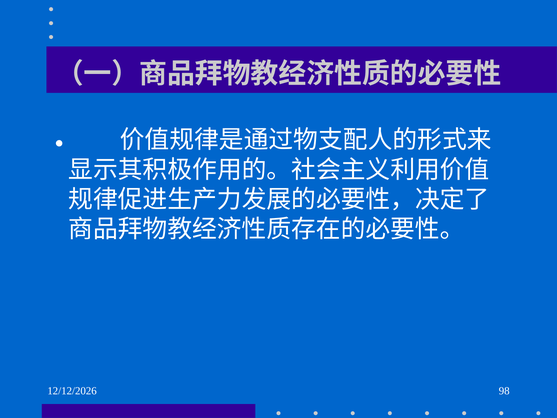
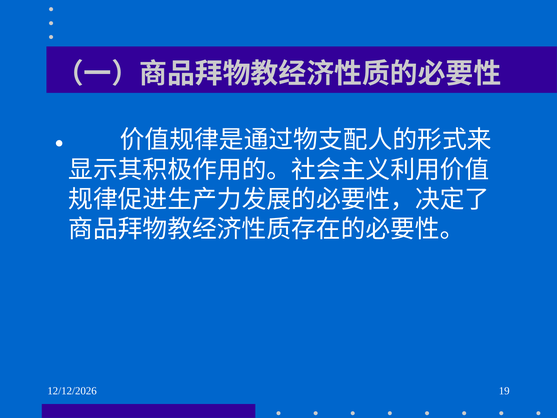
98: 98 -> 19 (504, 391)
